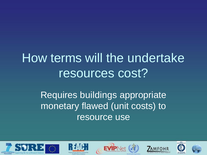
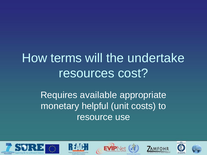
buildings: buildings -> available (99, 95)
flawed: flawed -> helpful (95, 106)
